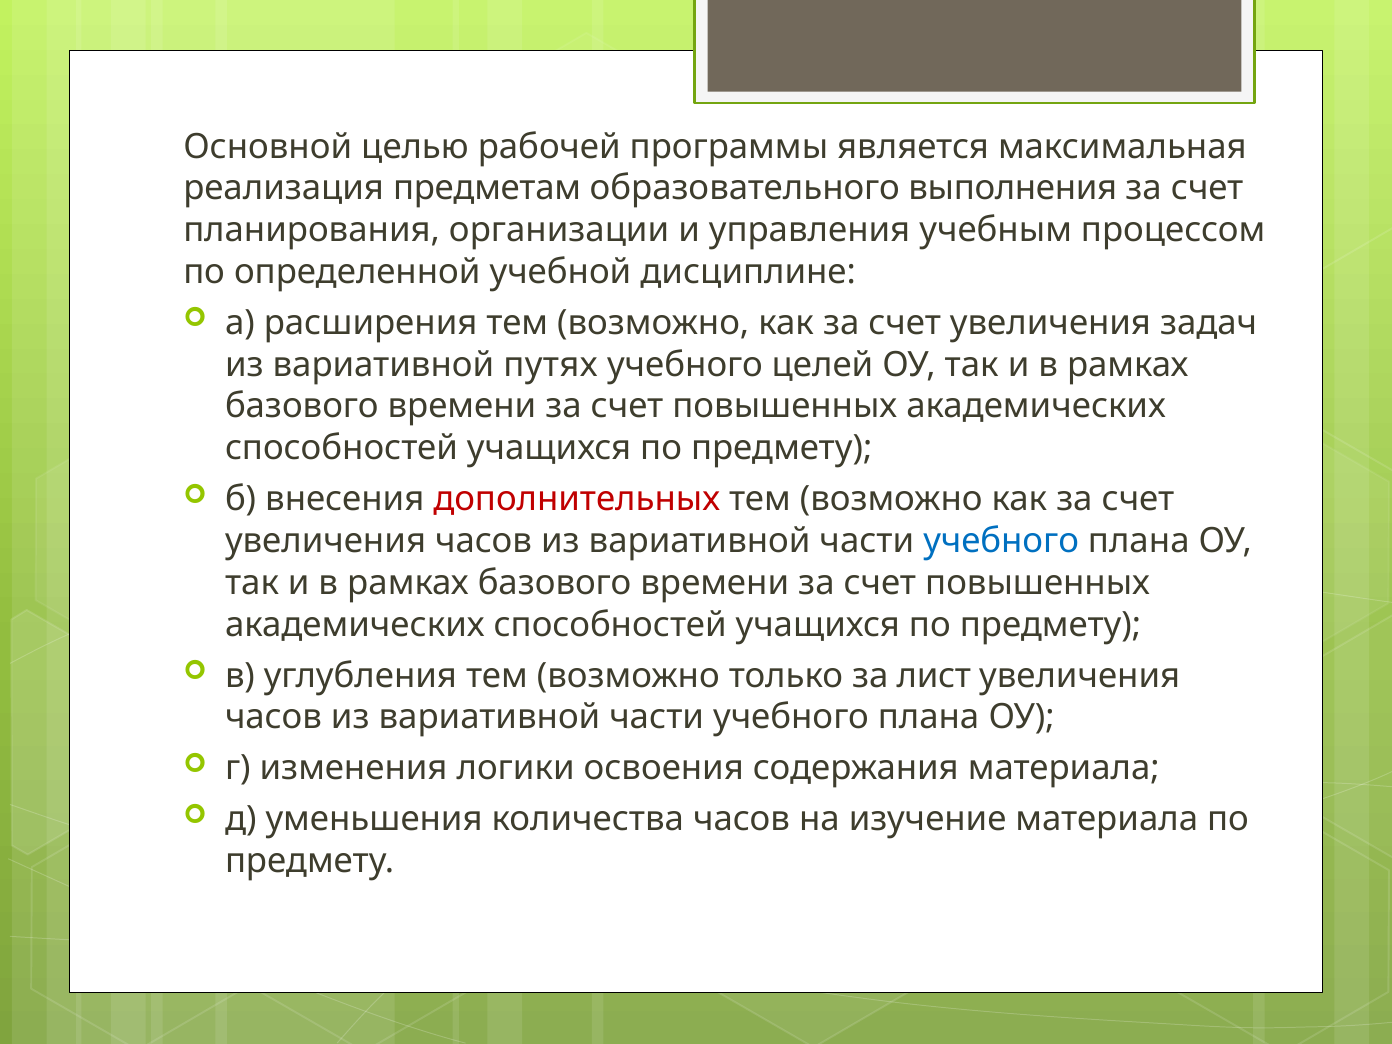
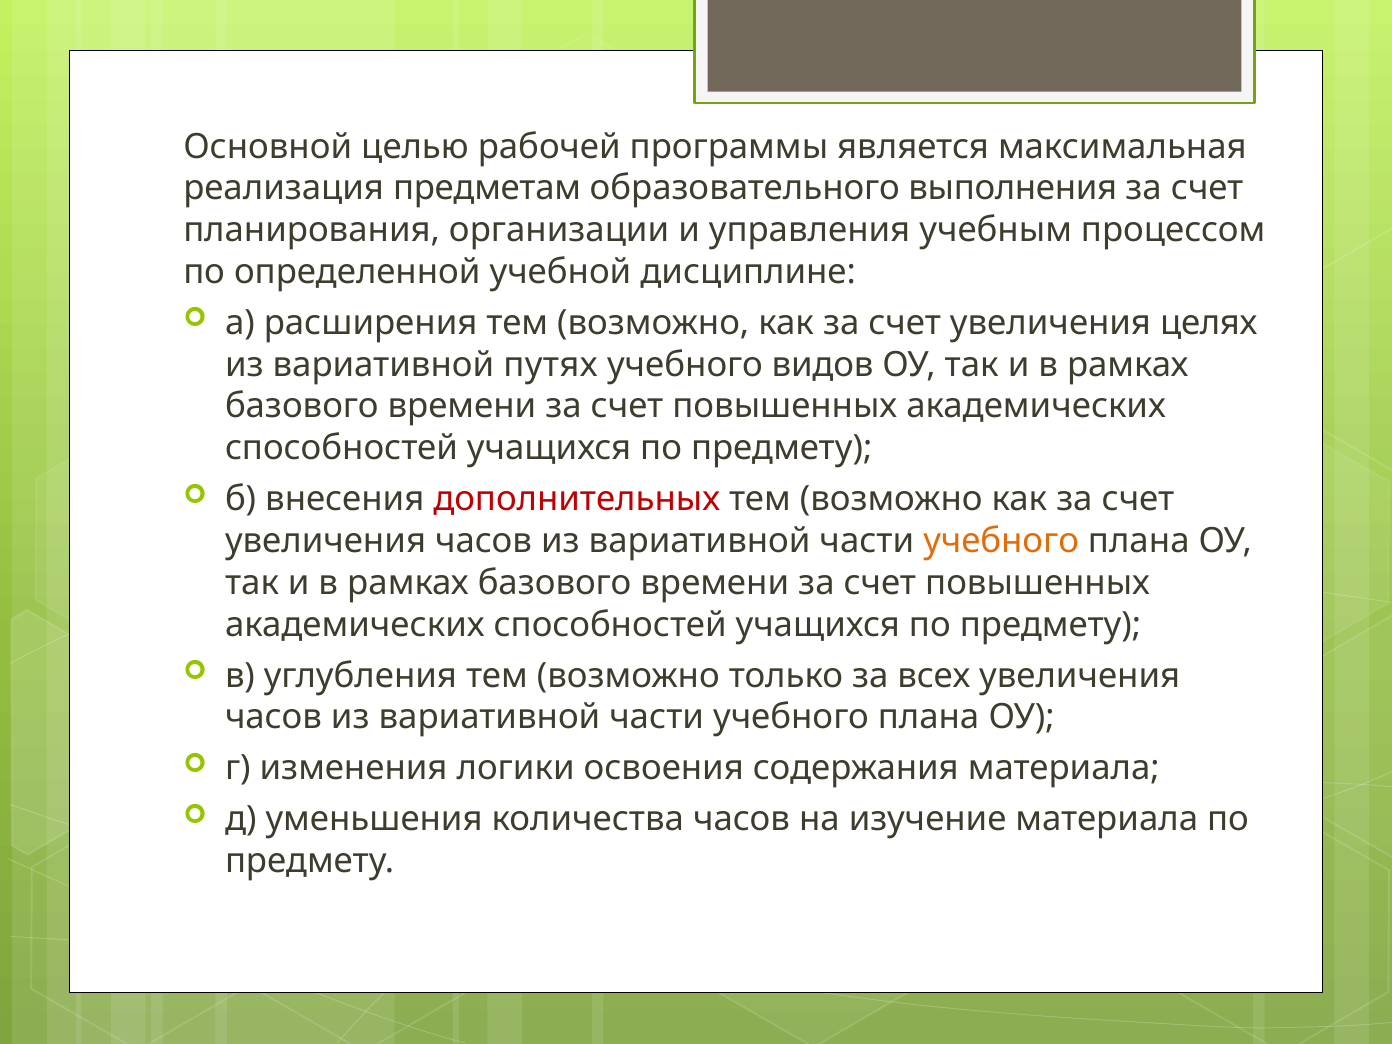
задач: задач -> целях (1209, 323)
целей: целей -> видов (823, 365)
учебного colour: blue -> orange (1001, 541)
лист: лист -> всех (934, 676)
